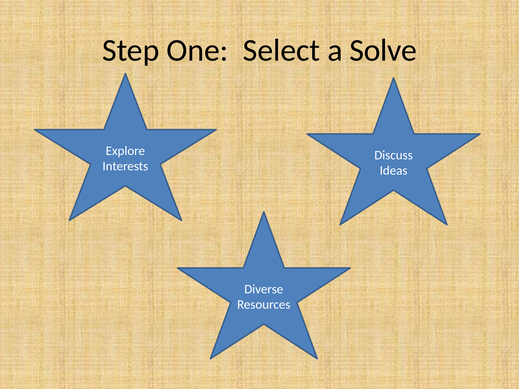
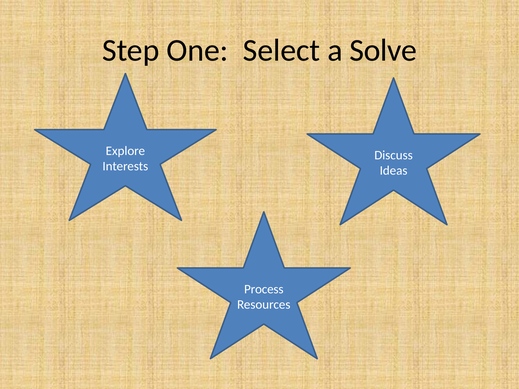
Diverse: Diverse -> Process (264, 289)
